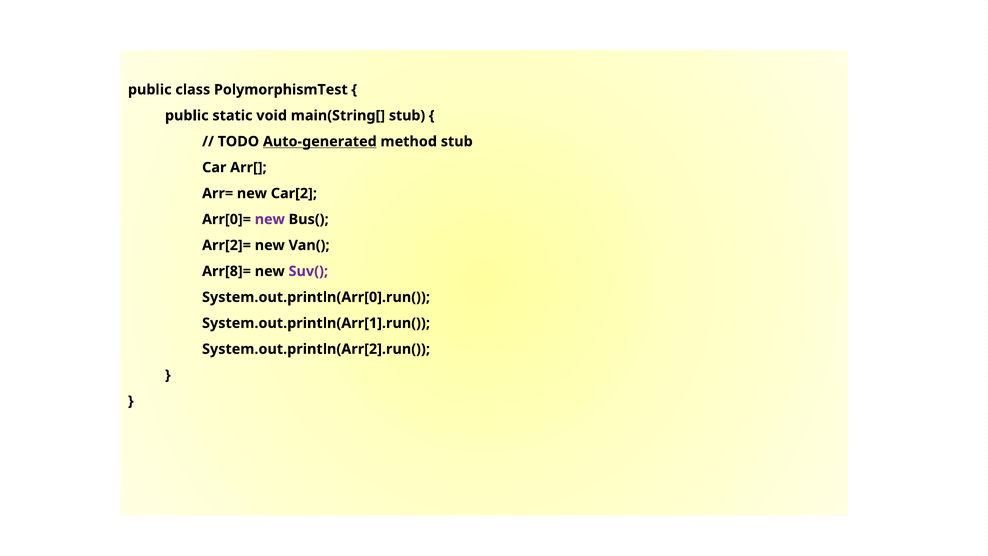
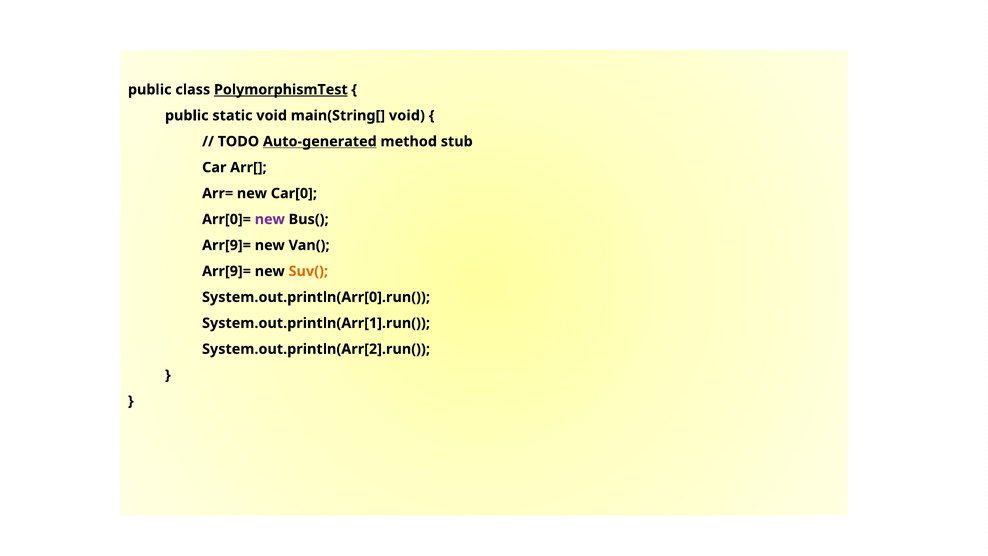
PolymorphismTest underline: none -> present (281, 90)
main(String[ stub: stub -> void (407, 116)
Car[2: Car[2 -> Car[0 (294, 193)
Arr[2]=: Arr[2]= -> Arr[9]= (227, 245)
Arr[8]=: Arr[8]= -> Arr[9]= (227, 271)
Suv( colour: purple -> orange (308, 271)
